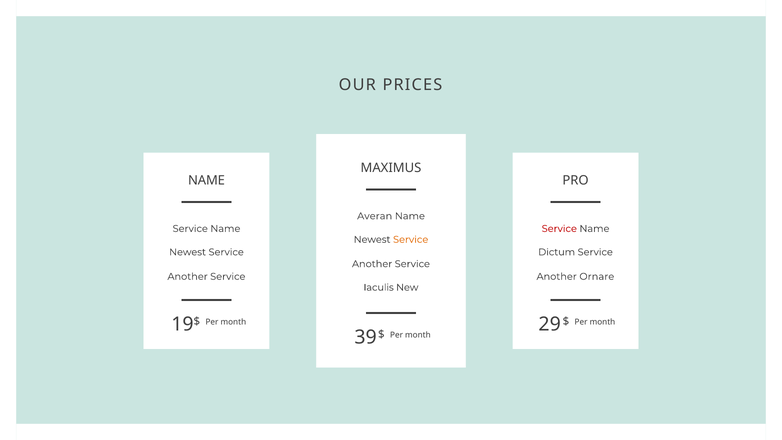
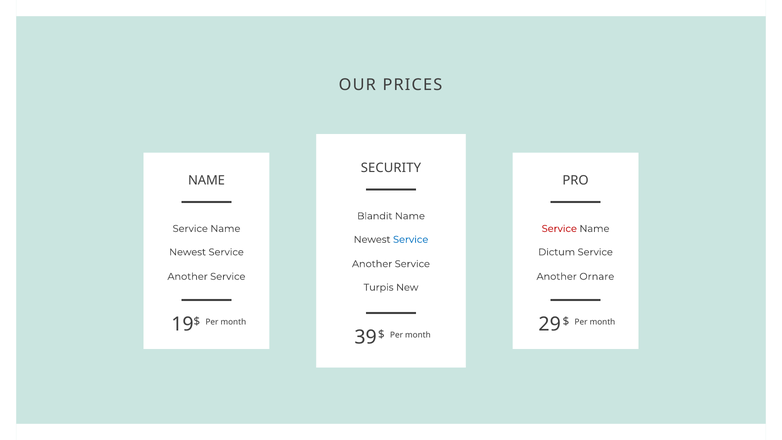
MAXIMUS: MAXIMUS -> SECURITY (391, 168)
Averan: Averan -> Blandit (375, 216)
Service colour: orange -> blue (411, 239)
Iaculis: Iaculis -> Turpis (379, 287)
